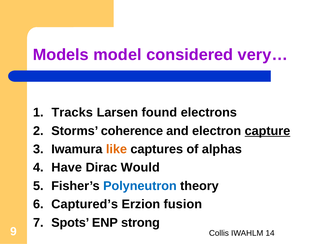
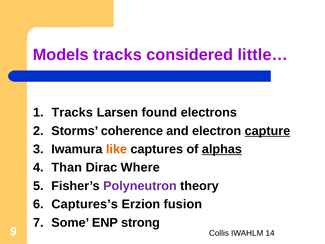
Models model: model -> tracks (118, 55)
very…: very… -> little… (263, 55)
alphas underline: none -> present (222, 149)
Have: Have -> Than (67, 167)
Would: Would -> Where (140, 167)
Polyneutron colour: blue -> purple (140, 186)
Captured’s: Captured’s -> Captures’s (85, 204)
Spots: Spots -> Some (70, 222)
